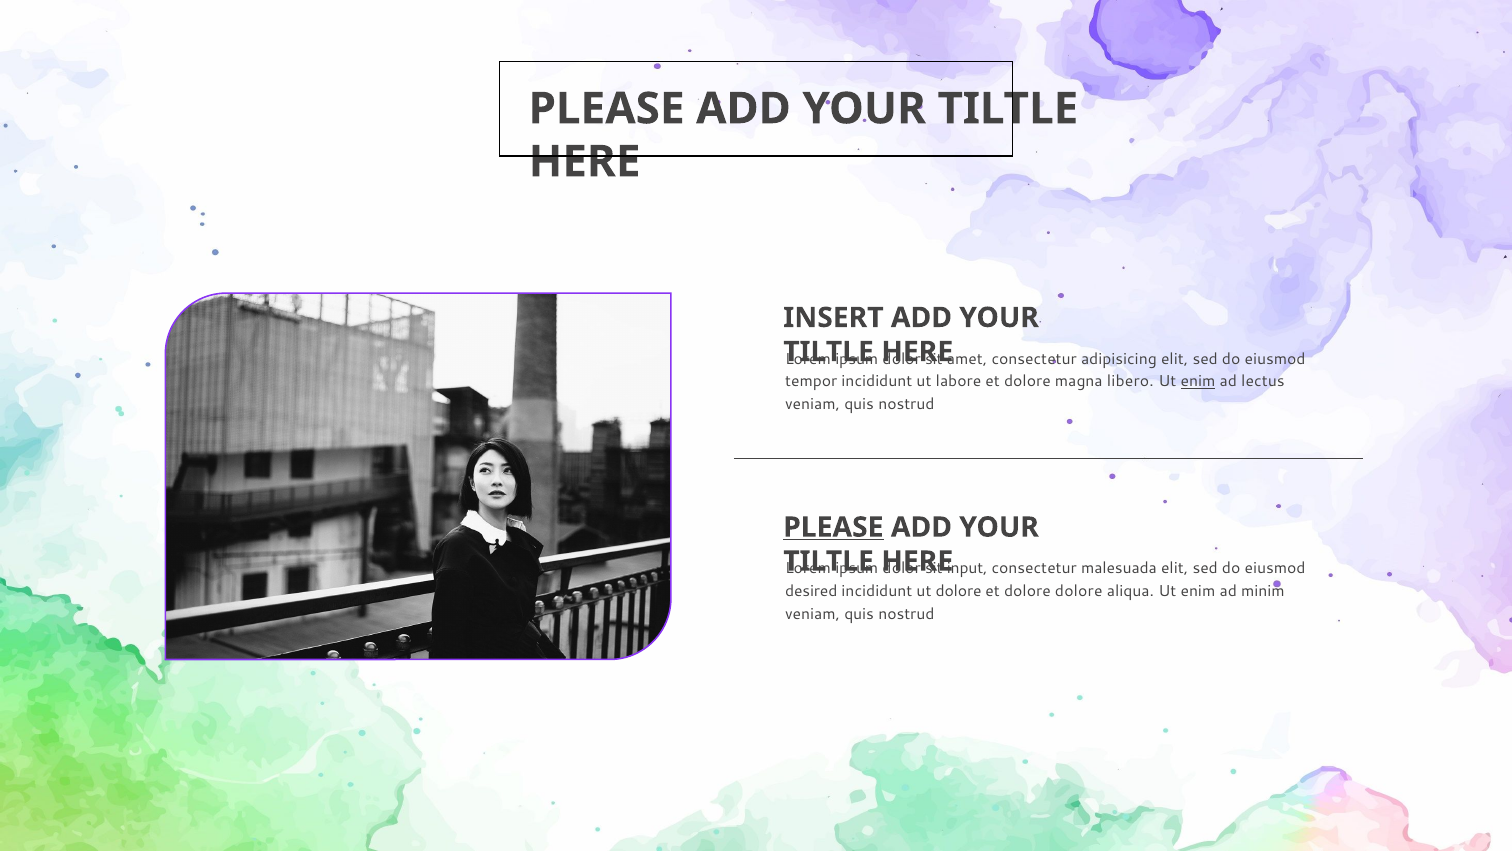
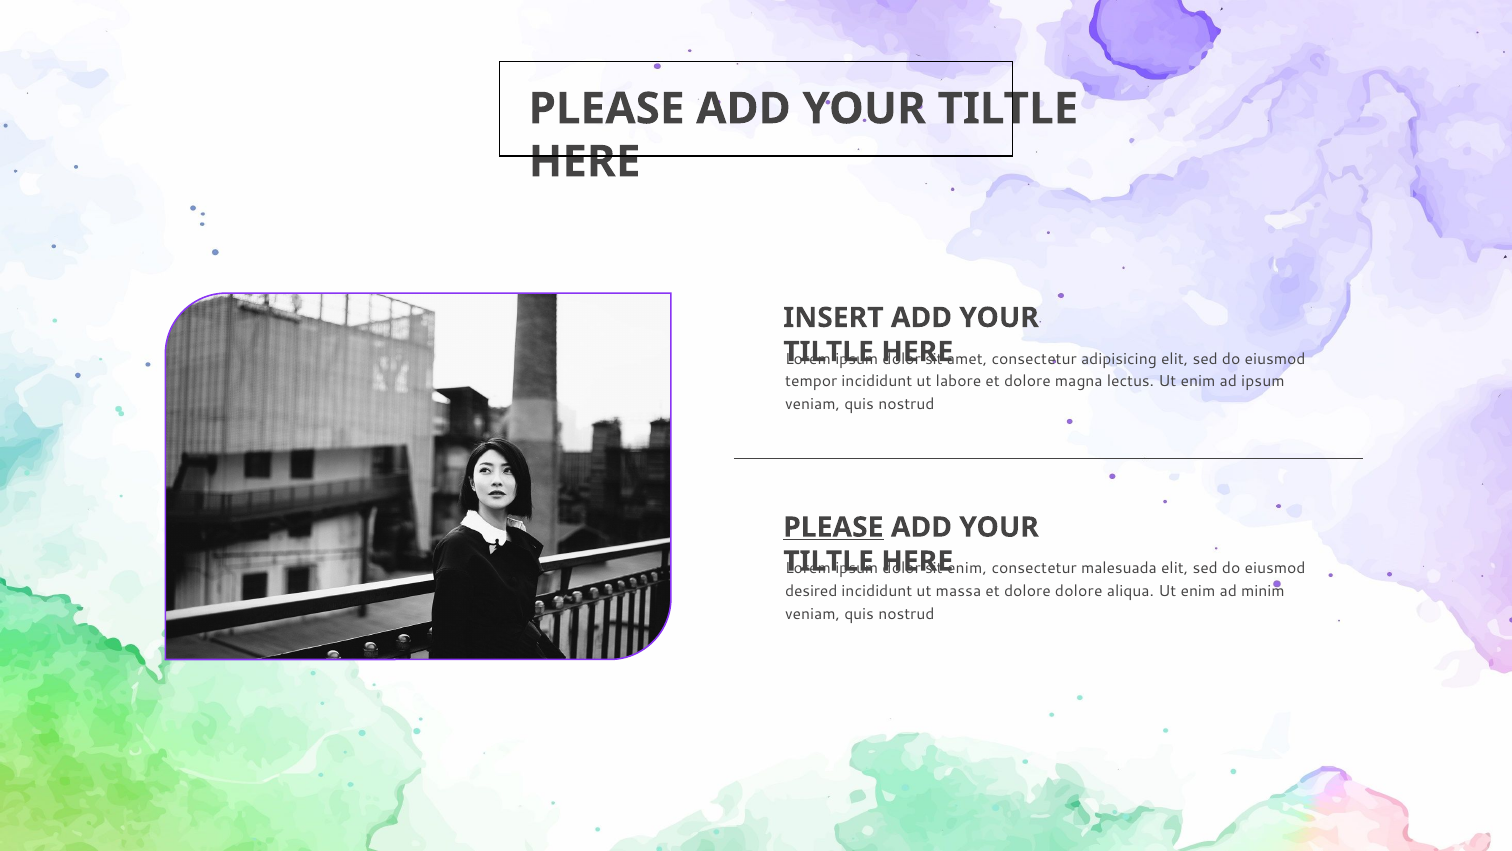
libero: libero -> lectus (1130, 381)
enim underline: present -> none (1198, 381)
ad lectus: lectus -> ipsum (1263, 381)
input: input -> enim (967, 568)
ut dolore: dolore -> massa (958, 591)
